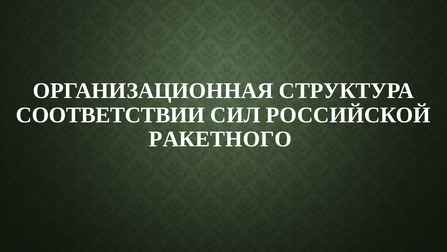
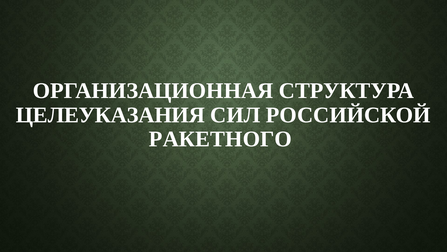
СООТВЕТСТВИИ: СООТВЕТСТВИИ -> ЦЕЛЕУКАЗАНИЯ (110, 115)
